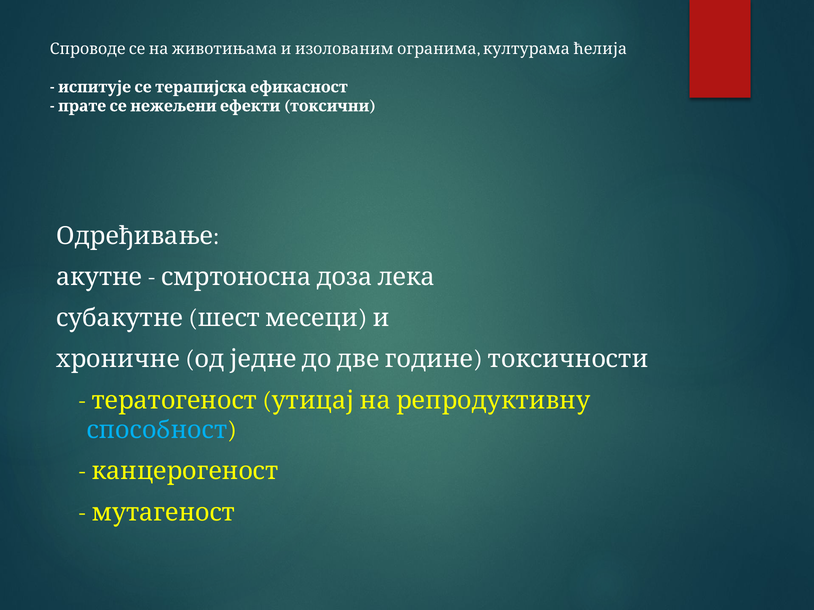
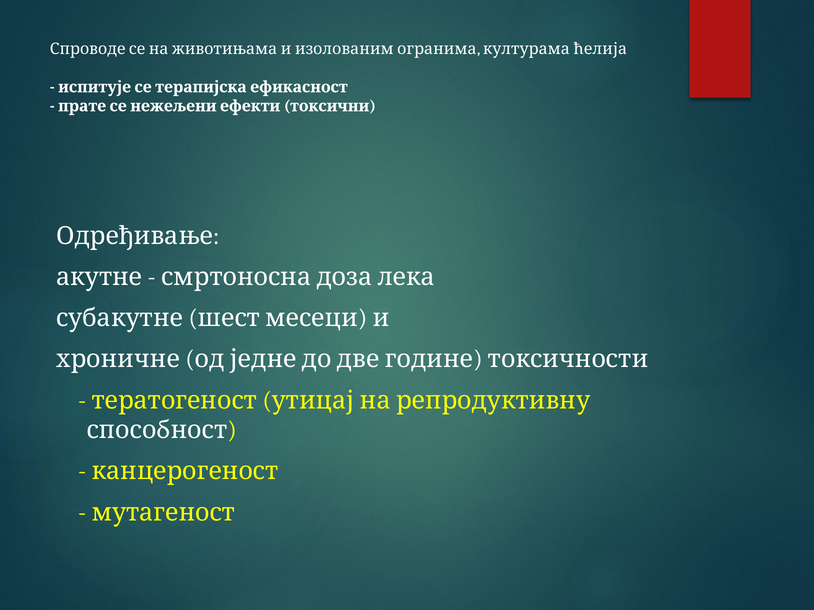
способност colour: light blue -> white (157, 430)
